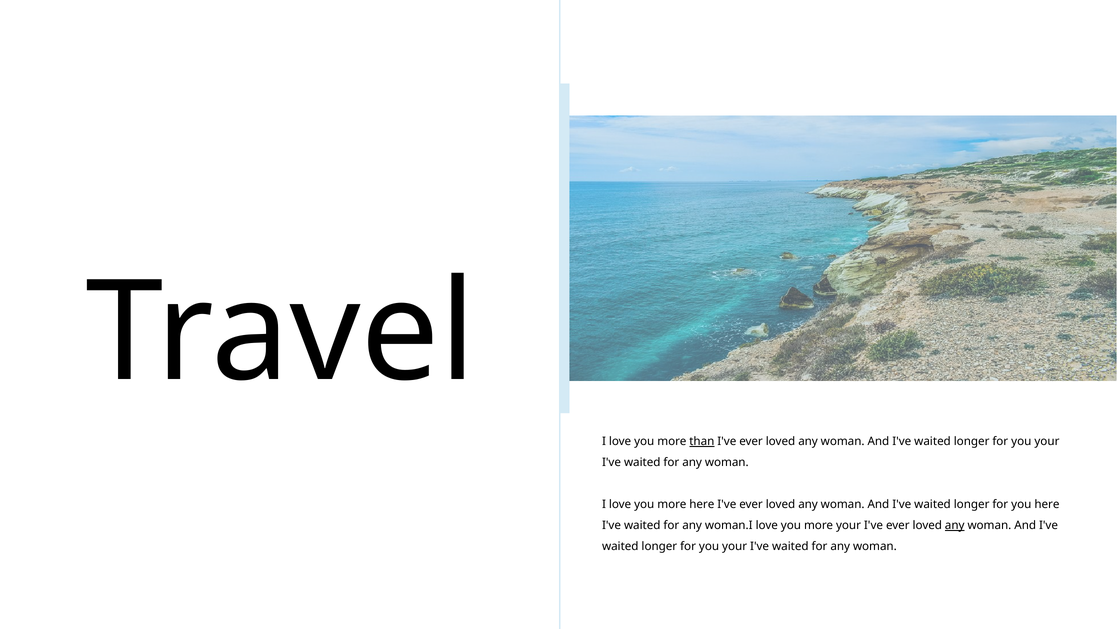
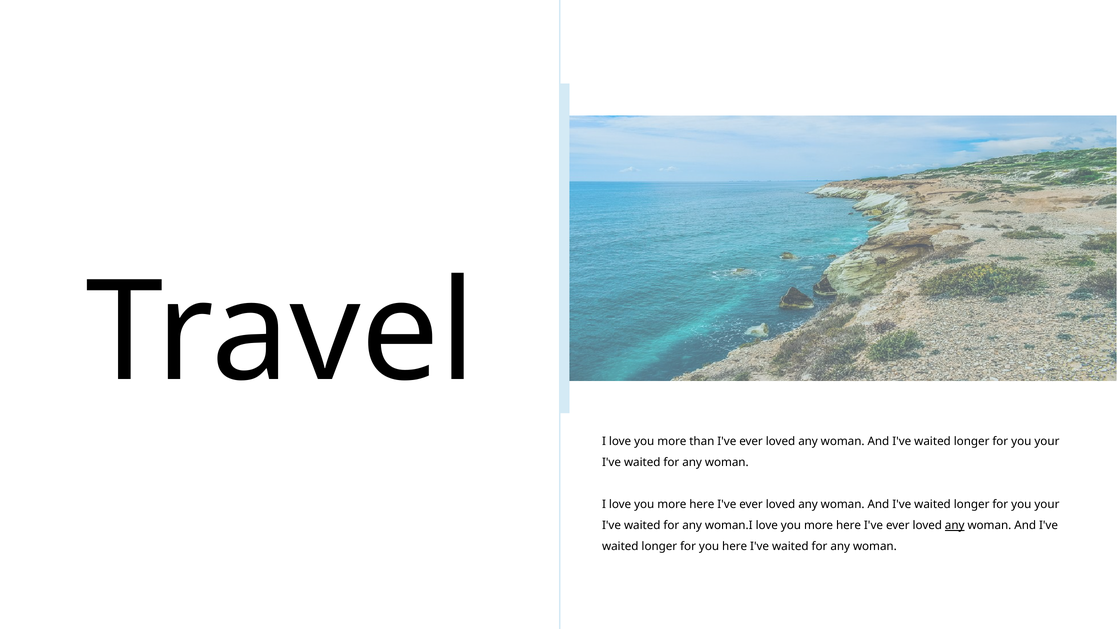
than underline: present -> none (702, 441)
here: here -> your (1047, 504)
your: your -> here (849, 525)
your: your -> here (735, 546)
